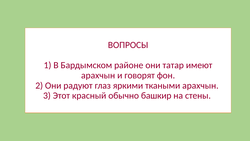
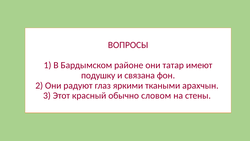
арахчын: арахчын -> подушку (98, 75)
говорят: говорят -> связана (140, 75)
башкир: башкир -> словом (156, 95)
